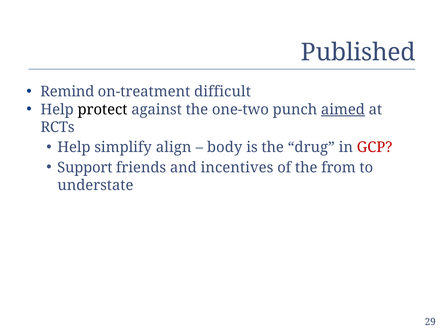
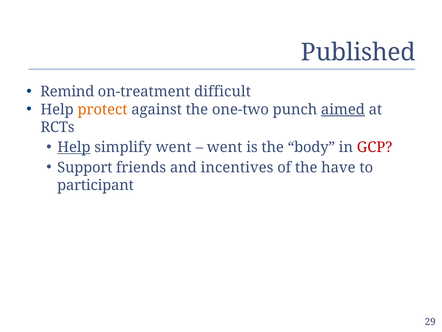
protect colour: black -> orange (103, 109)
Help underline: none -> present (74, 147)
simplify align: align -> went (174, 147)
body: body -> went (225, 147)
drug: drug -> body (311, 147)
from: from -> have (338, 167)
understate: understate -> participant (95, 185)
